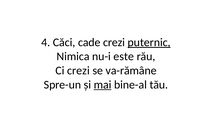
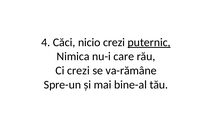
cade: cade -> nicio (89, 42)
este: este -> care (124, 57)
mai underline: present -> none (103, 85)
